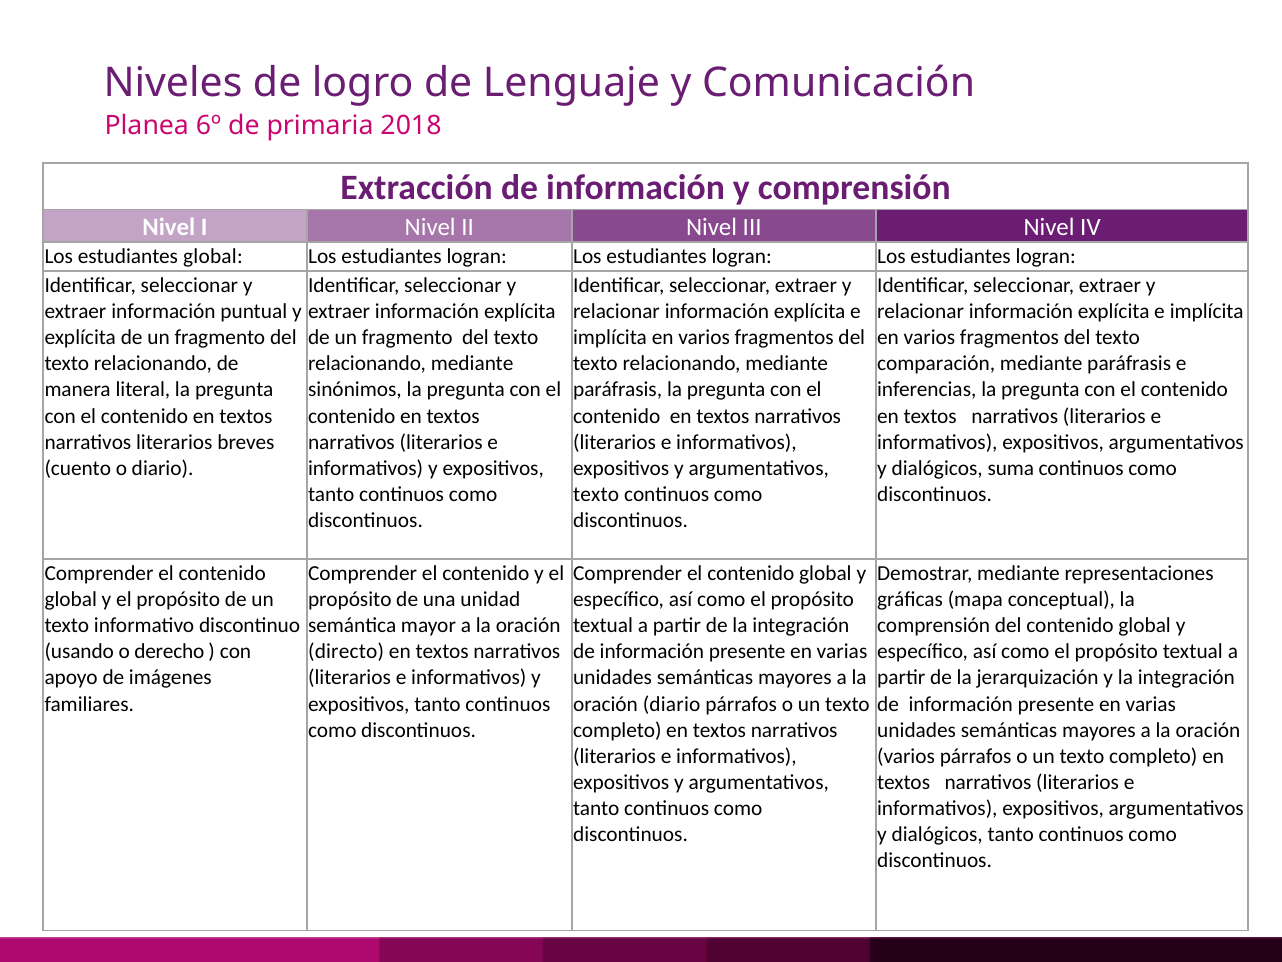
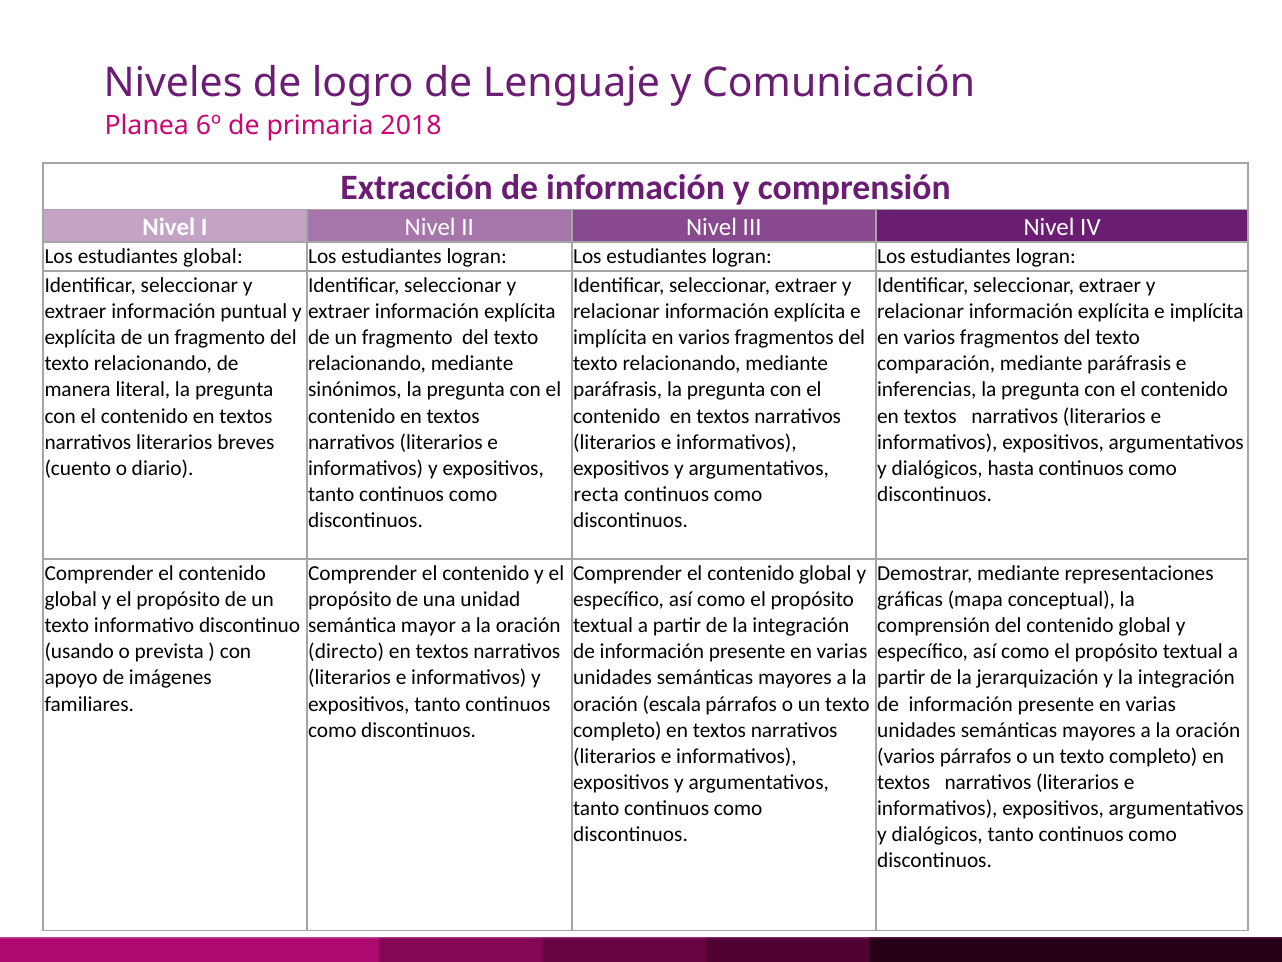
suma: suma -> hasta (1011, 468)
texto: texto -> recta (596, 494)
derecho: derecho -> prevista (169, 652)
oración diario: diario -> escala (672, 704)
